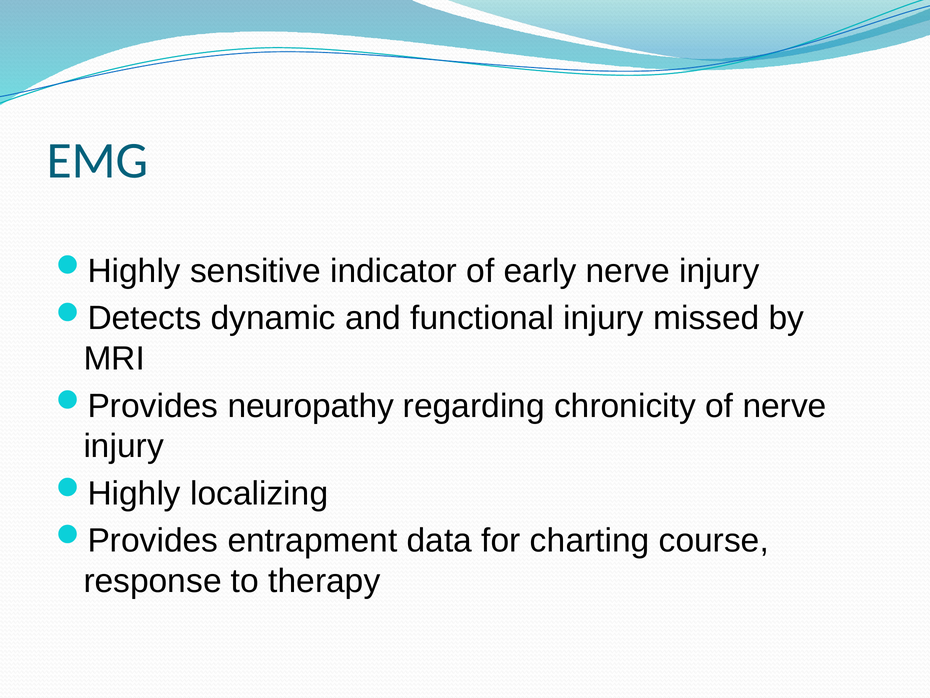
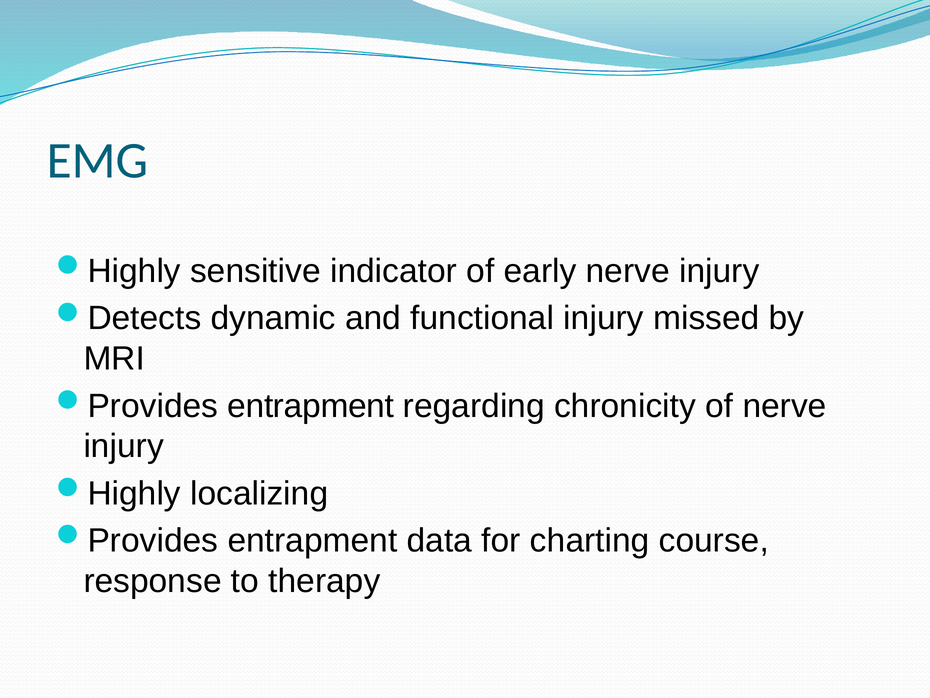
neuropathy: neuropathy -> entrapment (311, 406)
